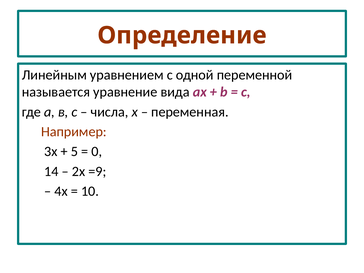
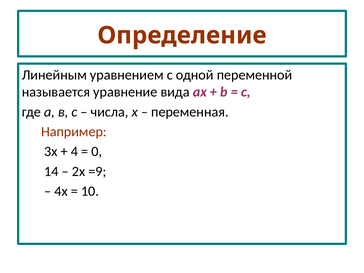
5: 5 -> 4 (74, 152)
